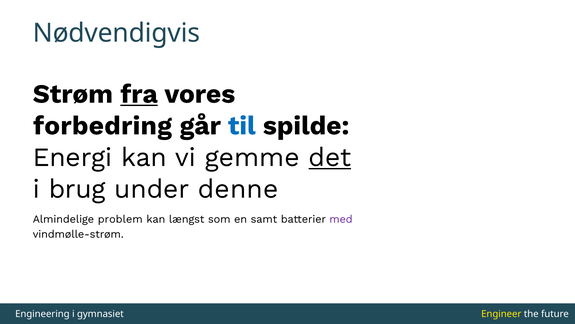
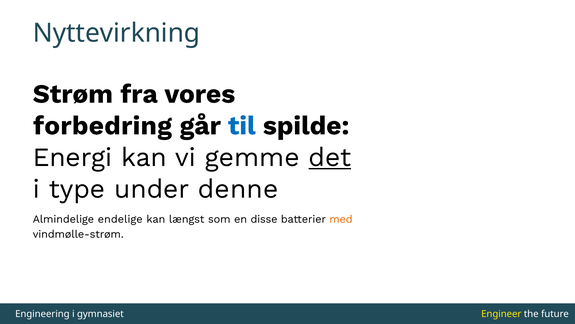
Nødvendigvis: Nødvendigvis -> Nyttevirkning (116, 33)
fra underline: present -> none (139, 94)
brug: brug -> type (77, 189)
problem: problem -> endelige (120, 219)
samt: samt -> disse (264, 219)
med colour: purple -> orange (341, 219)
